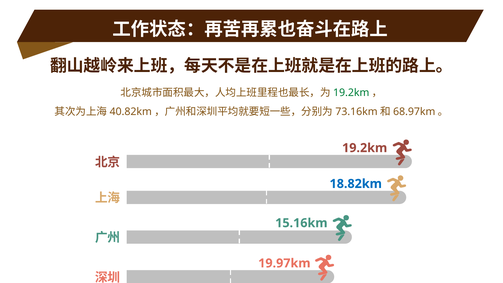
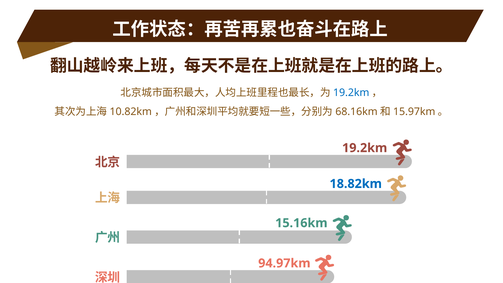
19.2km colour: green -> blue (351, 93)
40.82km: 40.82km -> 10.82km (131, 112)
73.16km: 73.16km -> 68.16km (356, 112)
68.97km: 68.97km -> 15.97km (414, 112)
19.97km: 19.97km -> 94.97km (284, 263)
